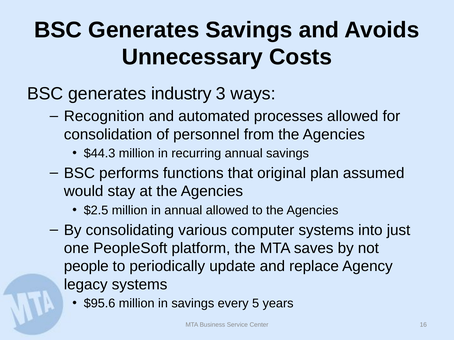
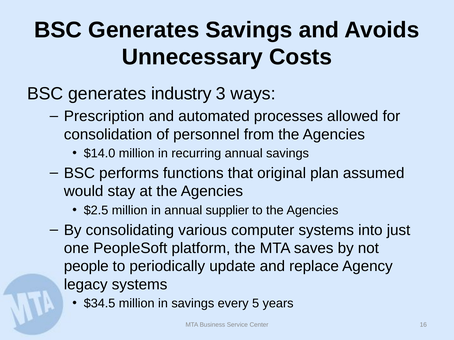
Recognition: Recognition -> Prescription (104, 116)
$44.3: $44.3 -> $14.0 (100, 154)
annual allowed: allowed -> supplier (227, 211)
$95.6: $95.6 -> $34.5 (100, 304)
